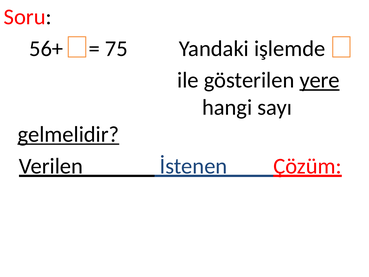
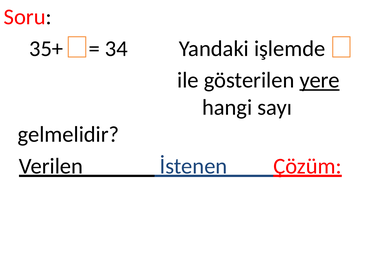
56+: 56+ -> 35+ (46, 49)
75: 75 -> 34 (116, 49)
gelmelidir underline: present -> none (68, 134)
